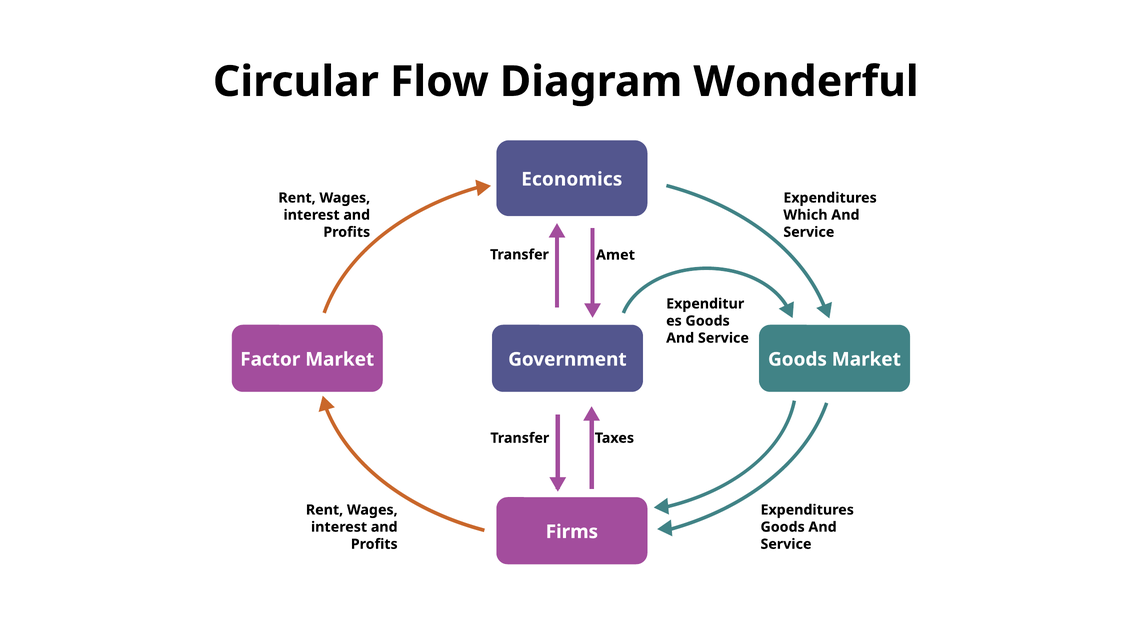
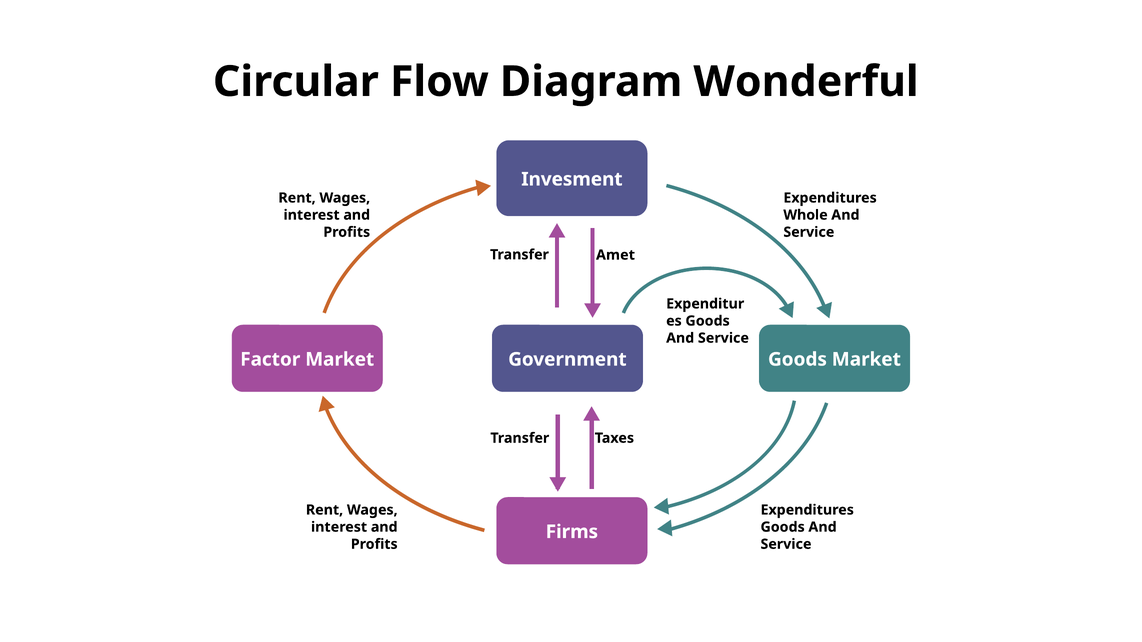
Economics: Economics -> Invesment (572, 179)
Which: Which -> Whole (806, 215)
